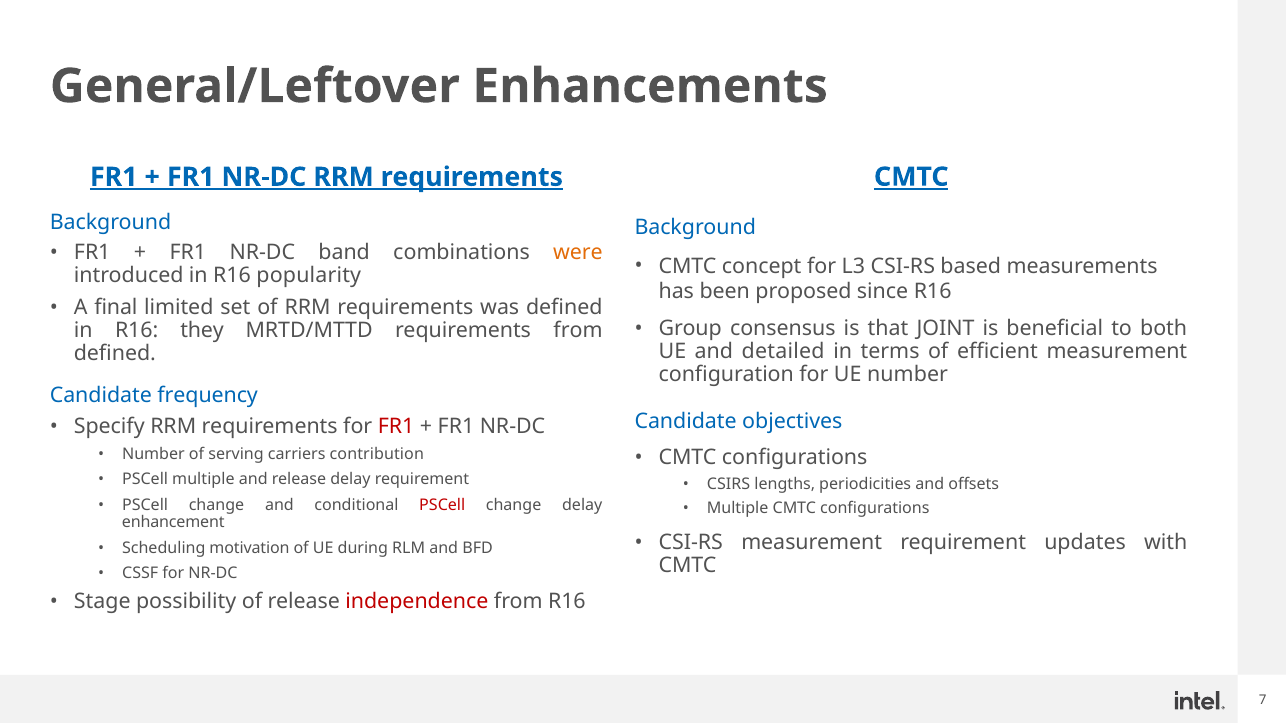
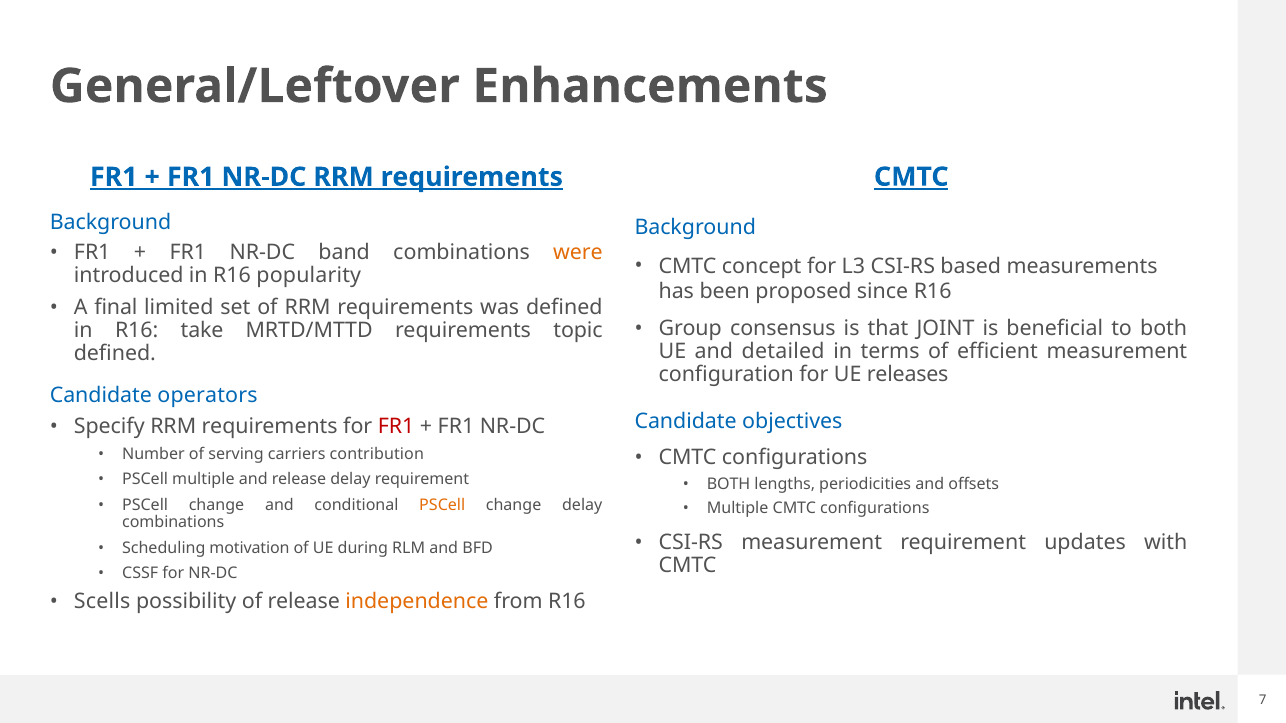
they: they -> take (202, 330)
requirements from: from -> topic (578, 330)
UE number: number -> releases (908, 374)
frequency: frequency -> operators (208, 395)
CSIRS: CSIRS -> BOTH (729, 485)
PSCell colour: red -> orange (442, 505)
enhancement: enhancement -> combinations (173, 523)
Stage: Stage -> Scells (102, 602)
independence colour: red -> orange (417, 602)
